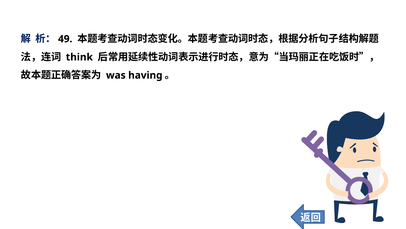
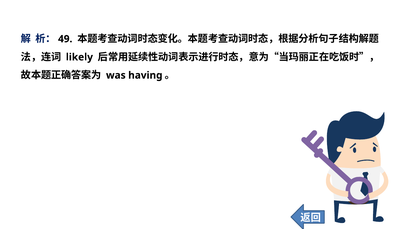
think: think -> likely (79, 57)
